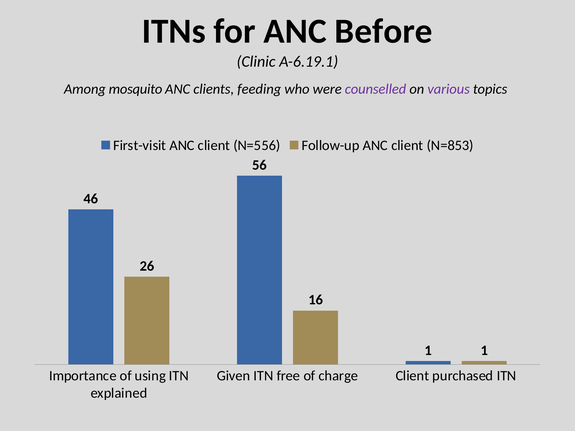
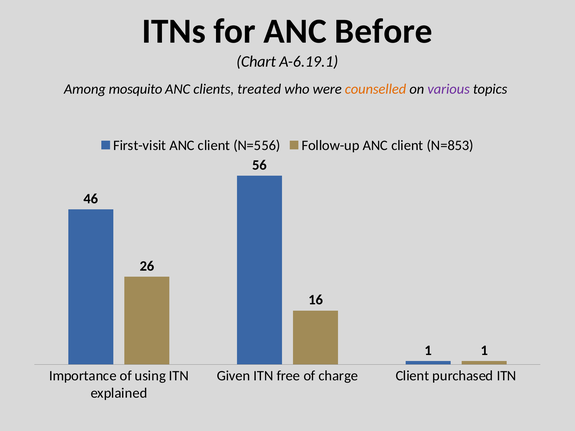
Clinic: Clinic -> Chart (256, 61)
feeding: feeding -> treated (259, 89)
counselled colour: purple -> orange (376, 89)
